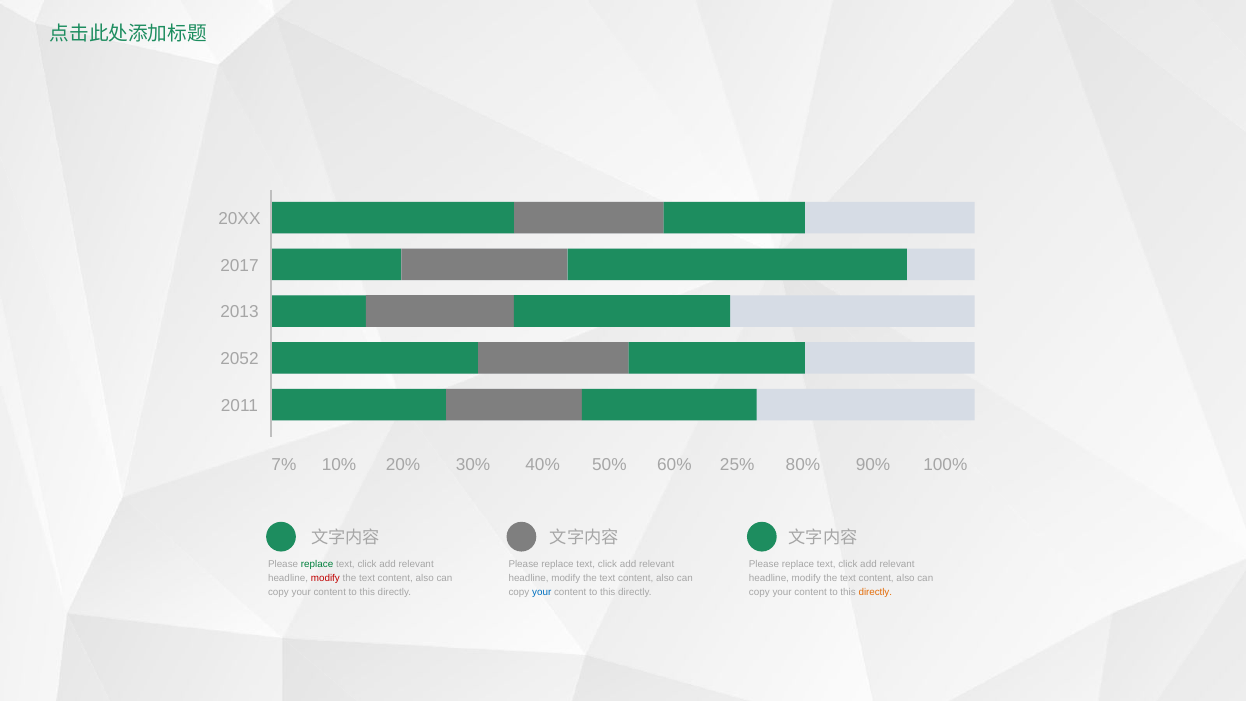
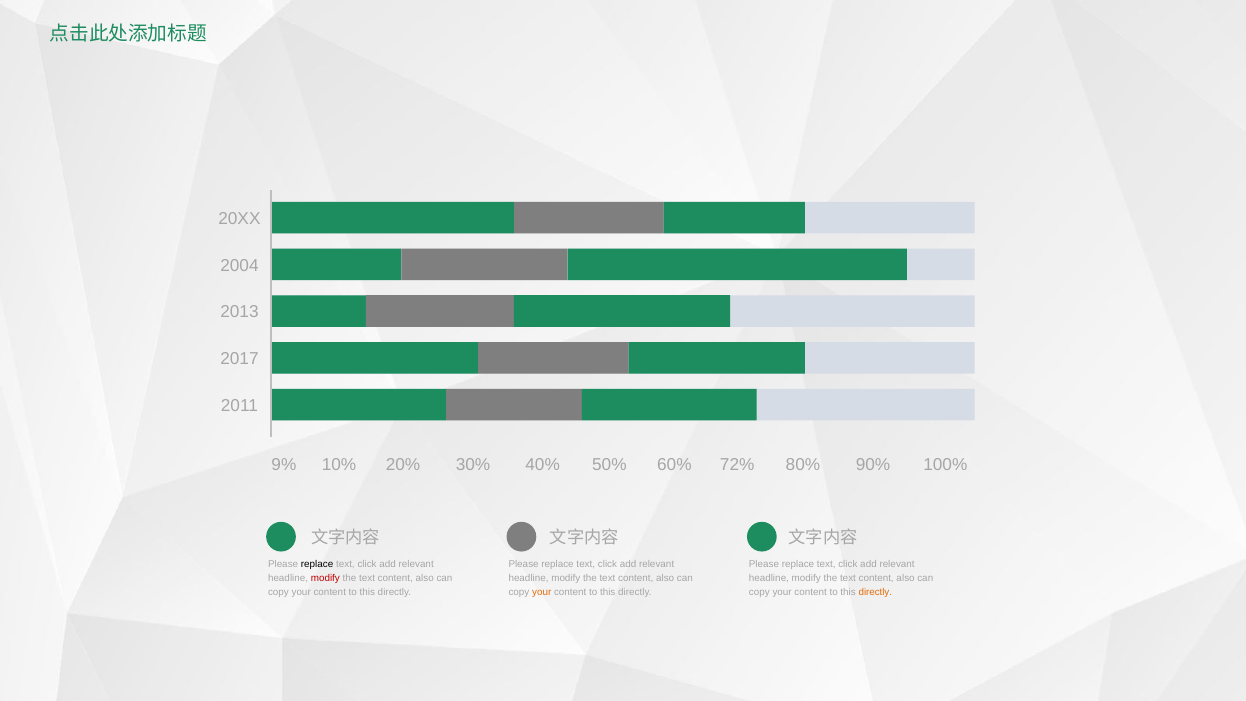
2017: 2017 -> 2004 (239, 265)
2052: 2052 -> 2017 (239, 359)
7%: 7% -> 9% (284, 465)
25%: 25% -> 72% (737, 465)
replace colour: green -> black (317, 564)
your colour: blue -> orange (542, 593)
